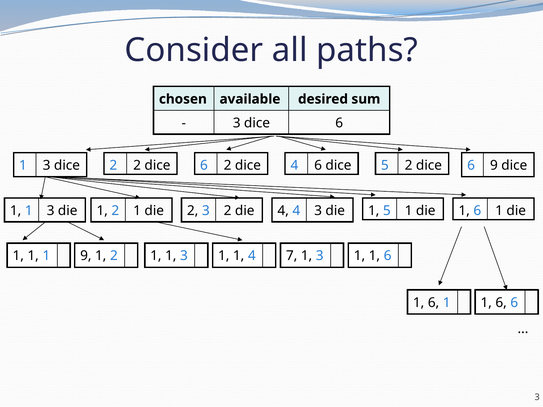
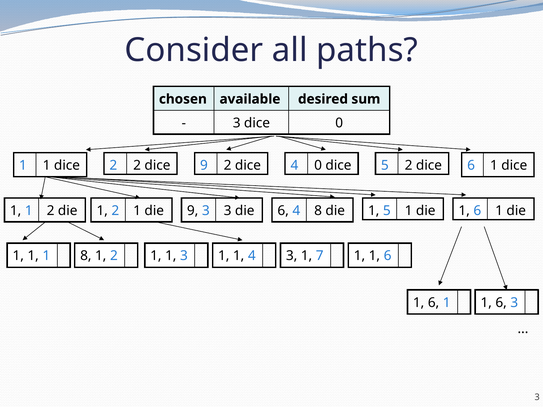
3 dice 6: 6 -> 0 (339, 123)
3: 3 -> 1 (47, 165)
2 dice 6: 6 -> 9 (204, 165)
4 6: 6 -> 0 (318, 165)
9: 9 -> 1 (494, 165)
3: 3 -> 2 (51, 211)
die 2: 2 -> 9 (193, 211)
3 2: 2 -> 3 (228, 211)
4: 4 -> 6 (283, 211)
4 3: 3 -> 8 (318, 211)
9: 9 -> 8 (86, 256)
4 7: 7 -> 3 (292, 256)
3: 3 -> 7 (320, 256)
6 6: 6 -> 3 (514, 303)
